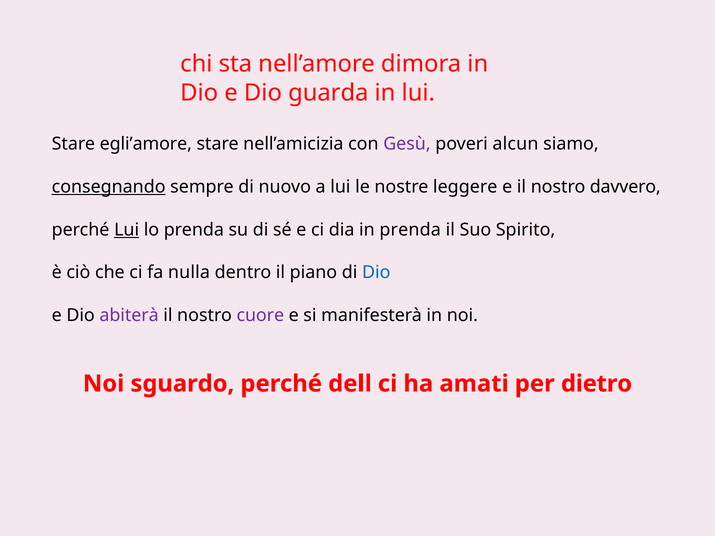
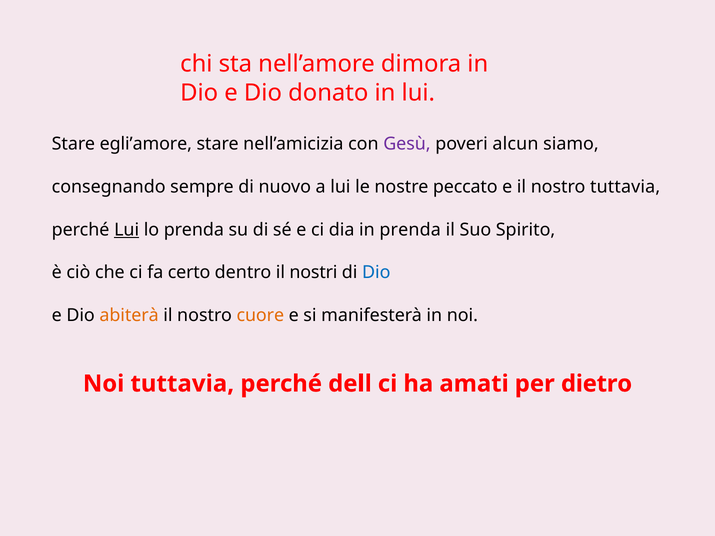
guarda: guarda -> donato (328, 93)
consegnando underline: present -> none (109, 187)
leggere: leggere -> peccato (465, 187)
nostro davvero: davvero -> tuttavia (625, 187)
nulla: nulla -> certo (189, 273)
piano: piano -> nostri (313, 273)
abiterà colour: purple -> orange (129, 316)
cuore colour: purple -> orange (260, 316)
Noi sguardo: sguardo -> tuttavia (182, 384)
